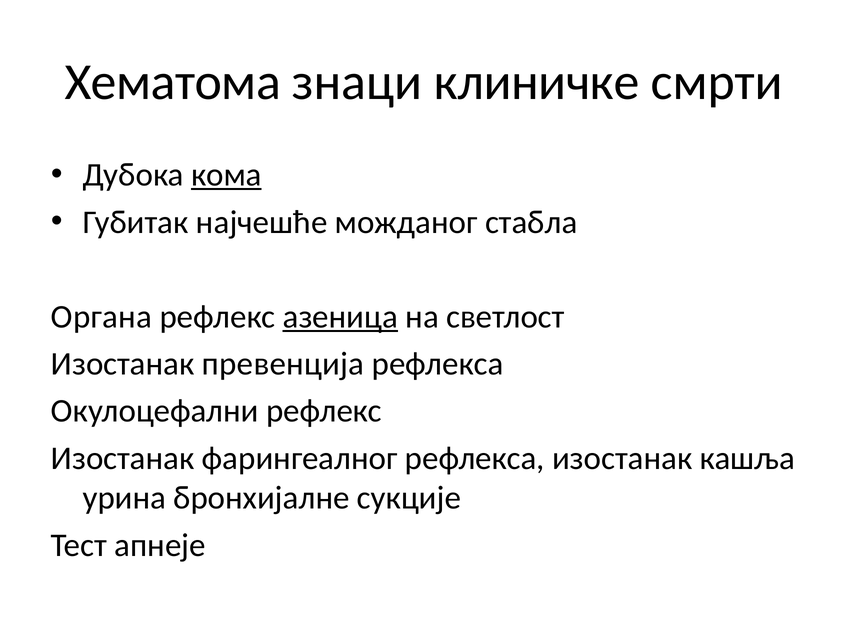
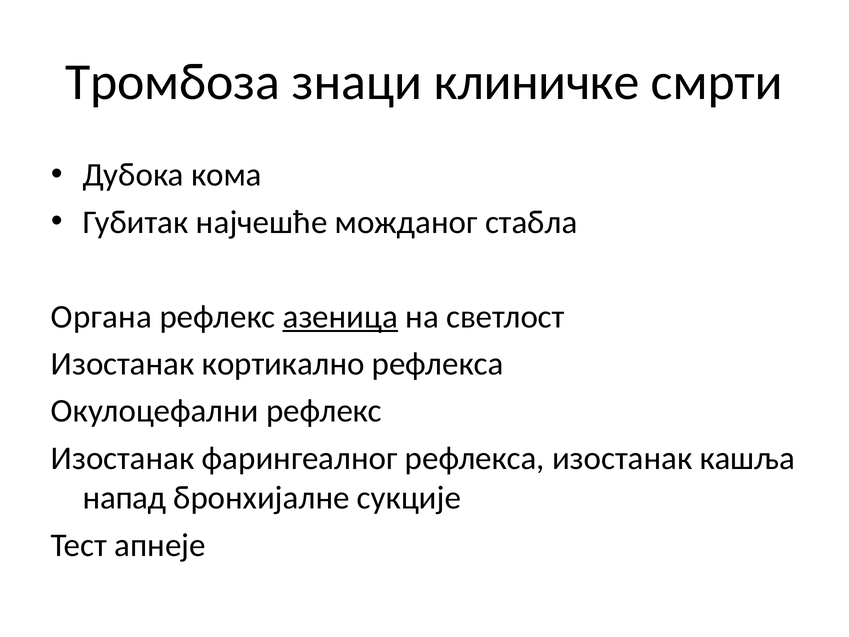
Хематома: Хематома -> Тромбоза (173, 82)
кома underline: present -> none (226, 175)
превенција: превенција -> кортикално (283, 364)
урина: урина -> напад (125, 498)
